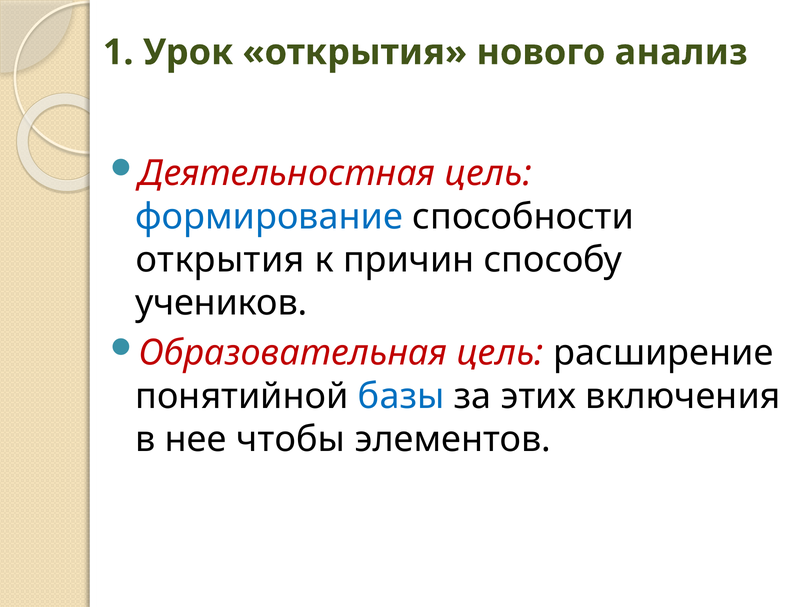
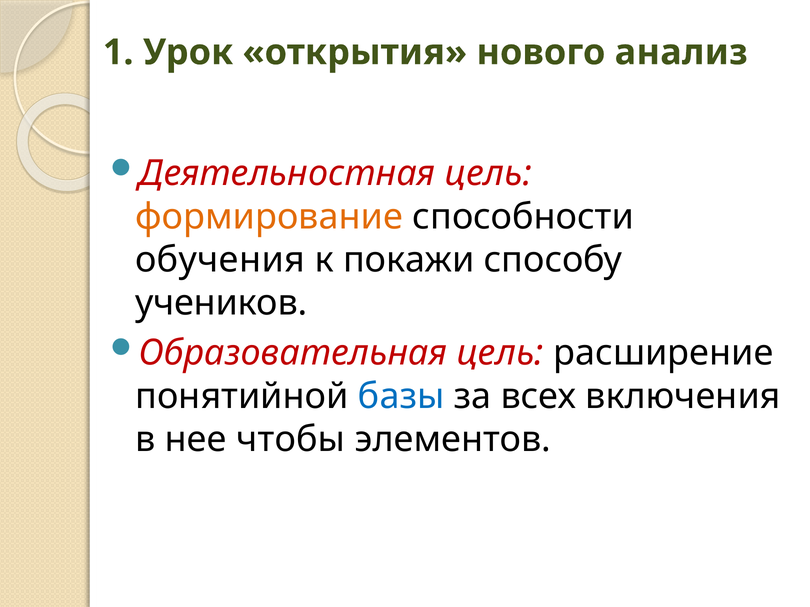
формирование colour: blue -> orange (269, 217)
открытия: открытия -> обучения (220, 260)
причин: причин -> покажи (409, 260)
этих: этих -> всех (539, 396)
